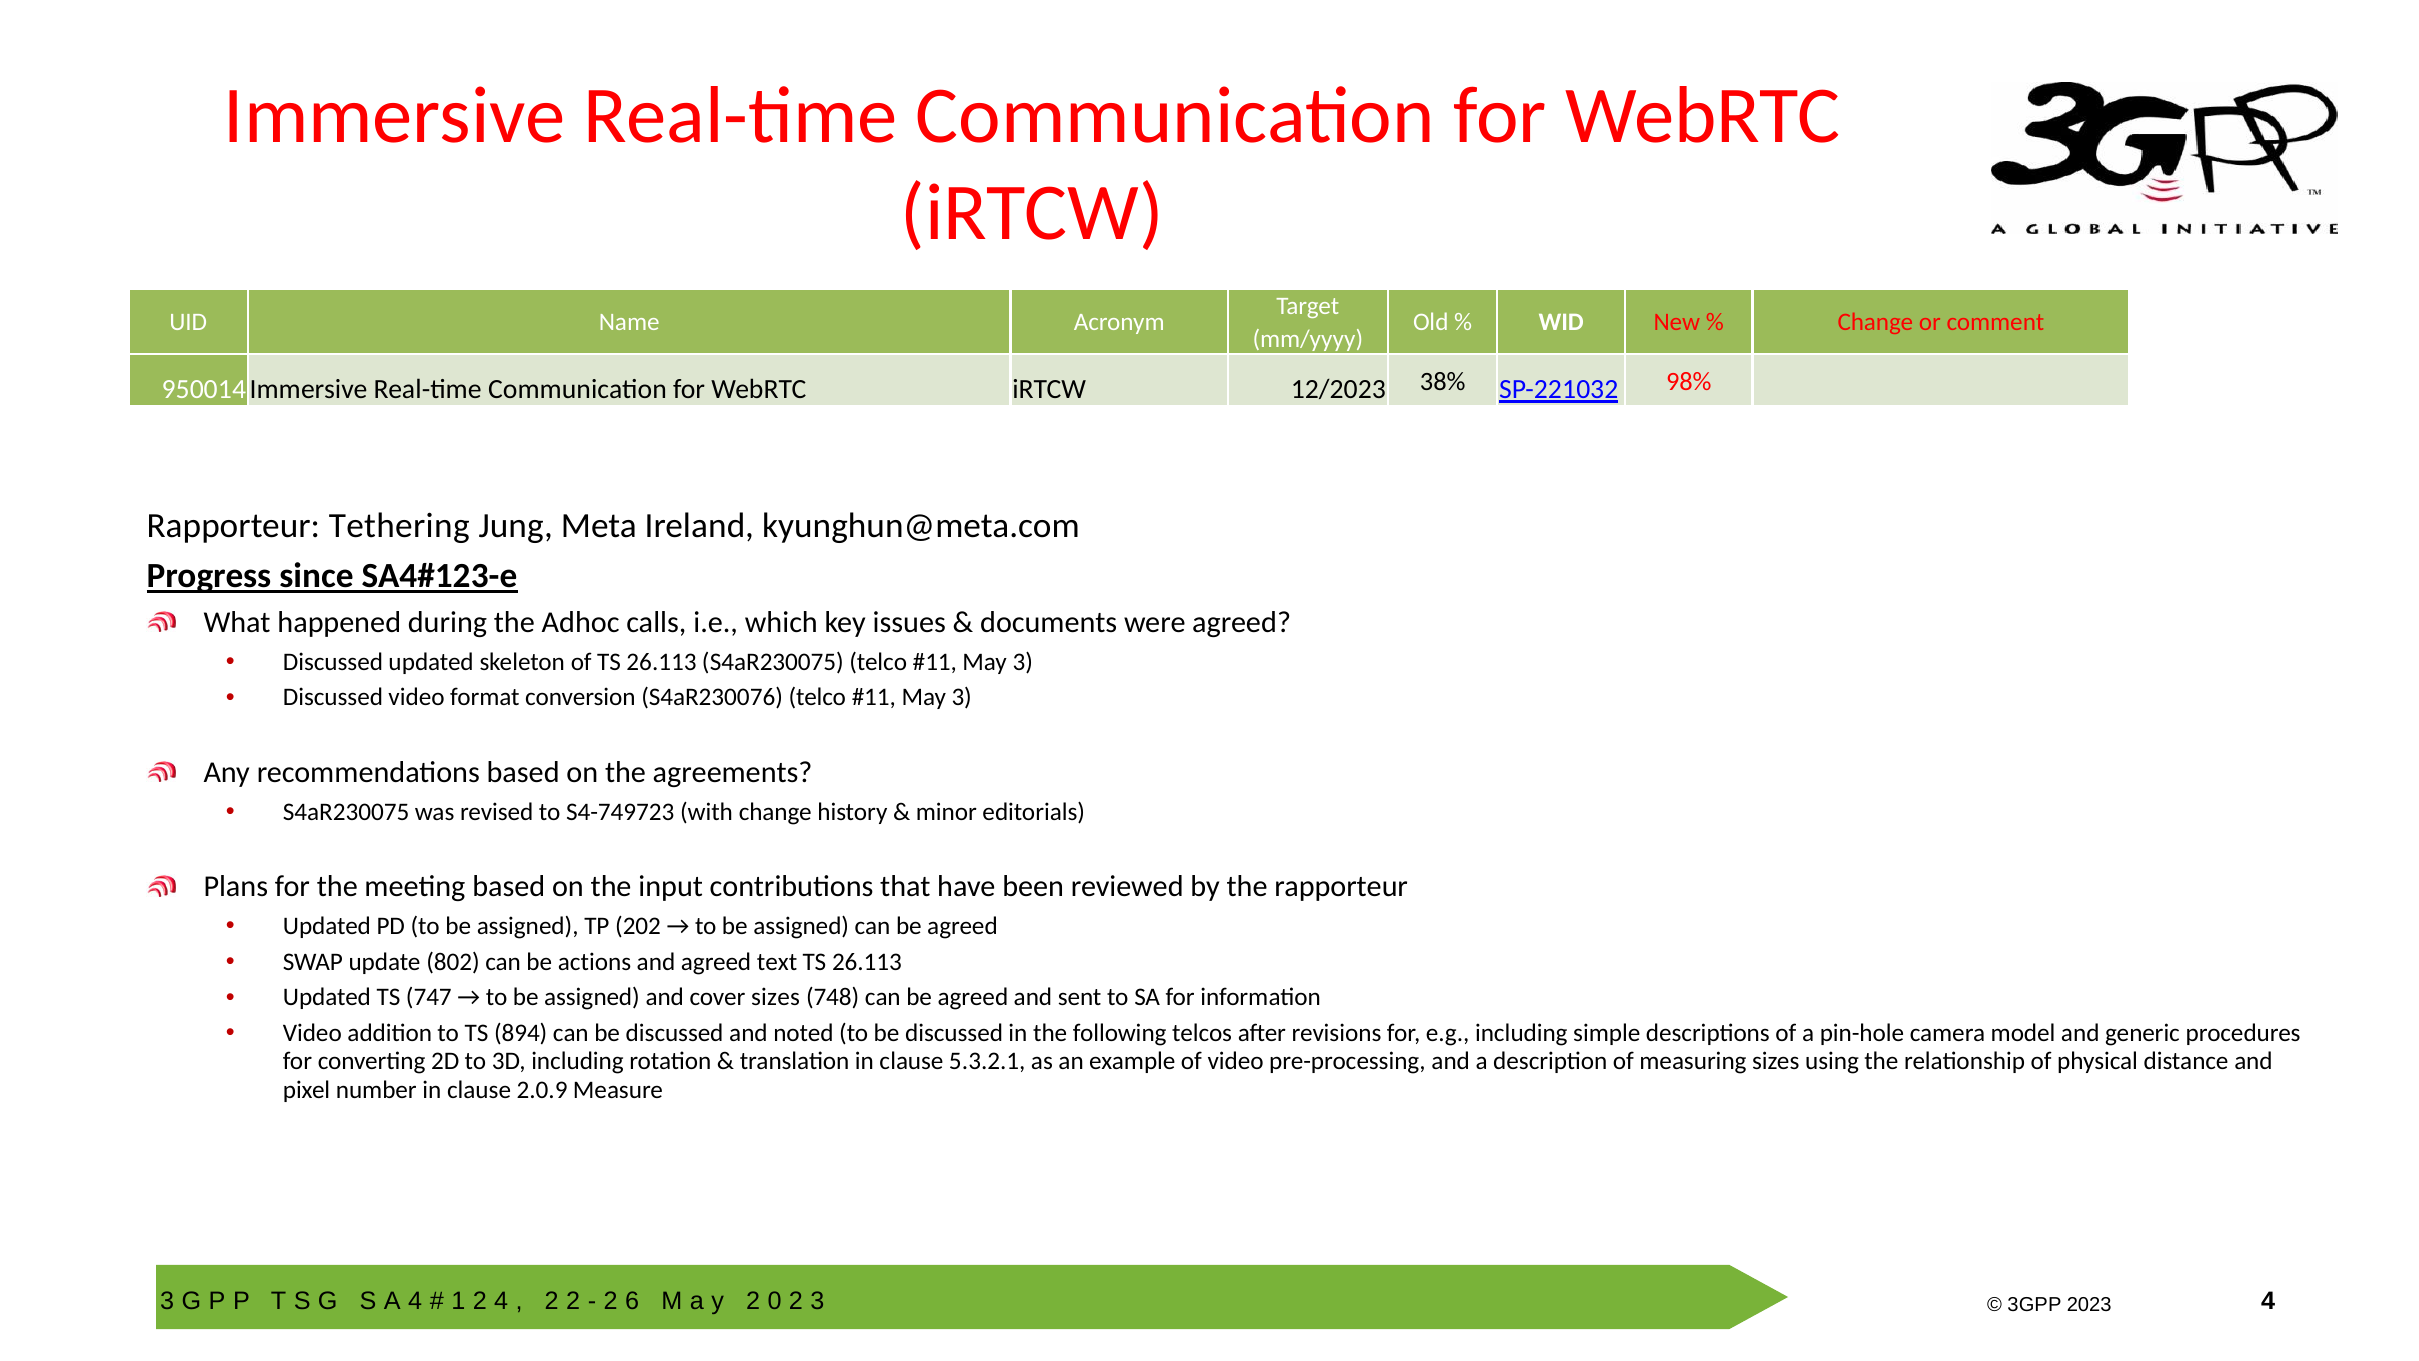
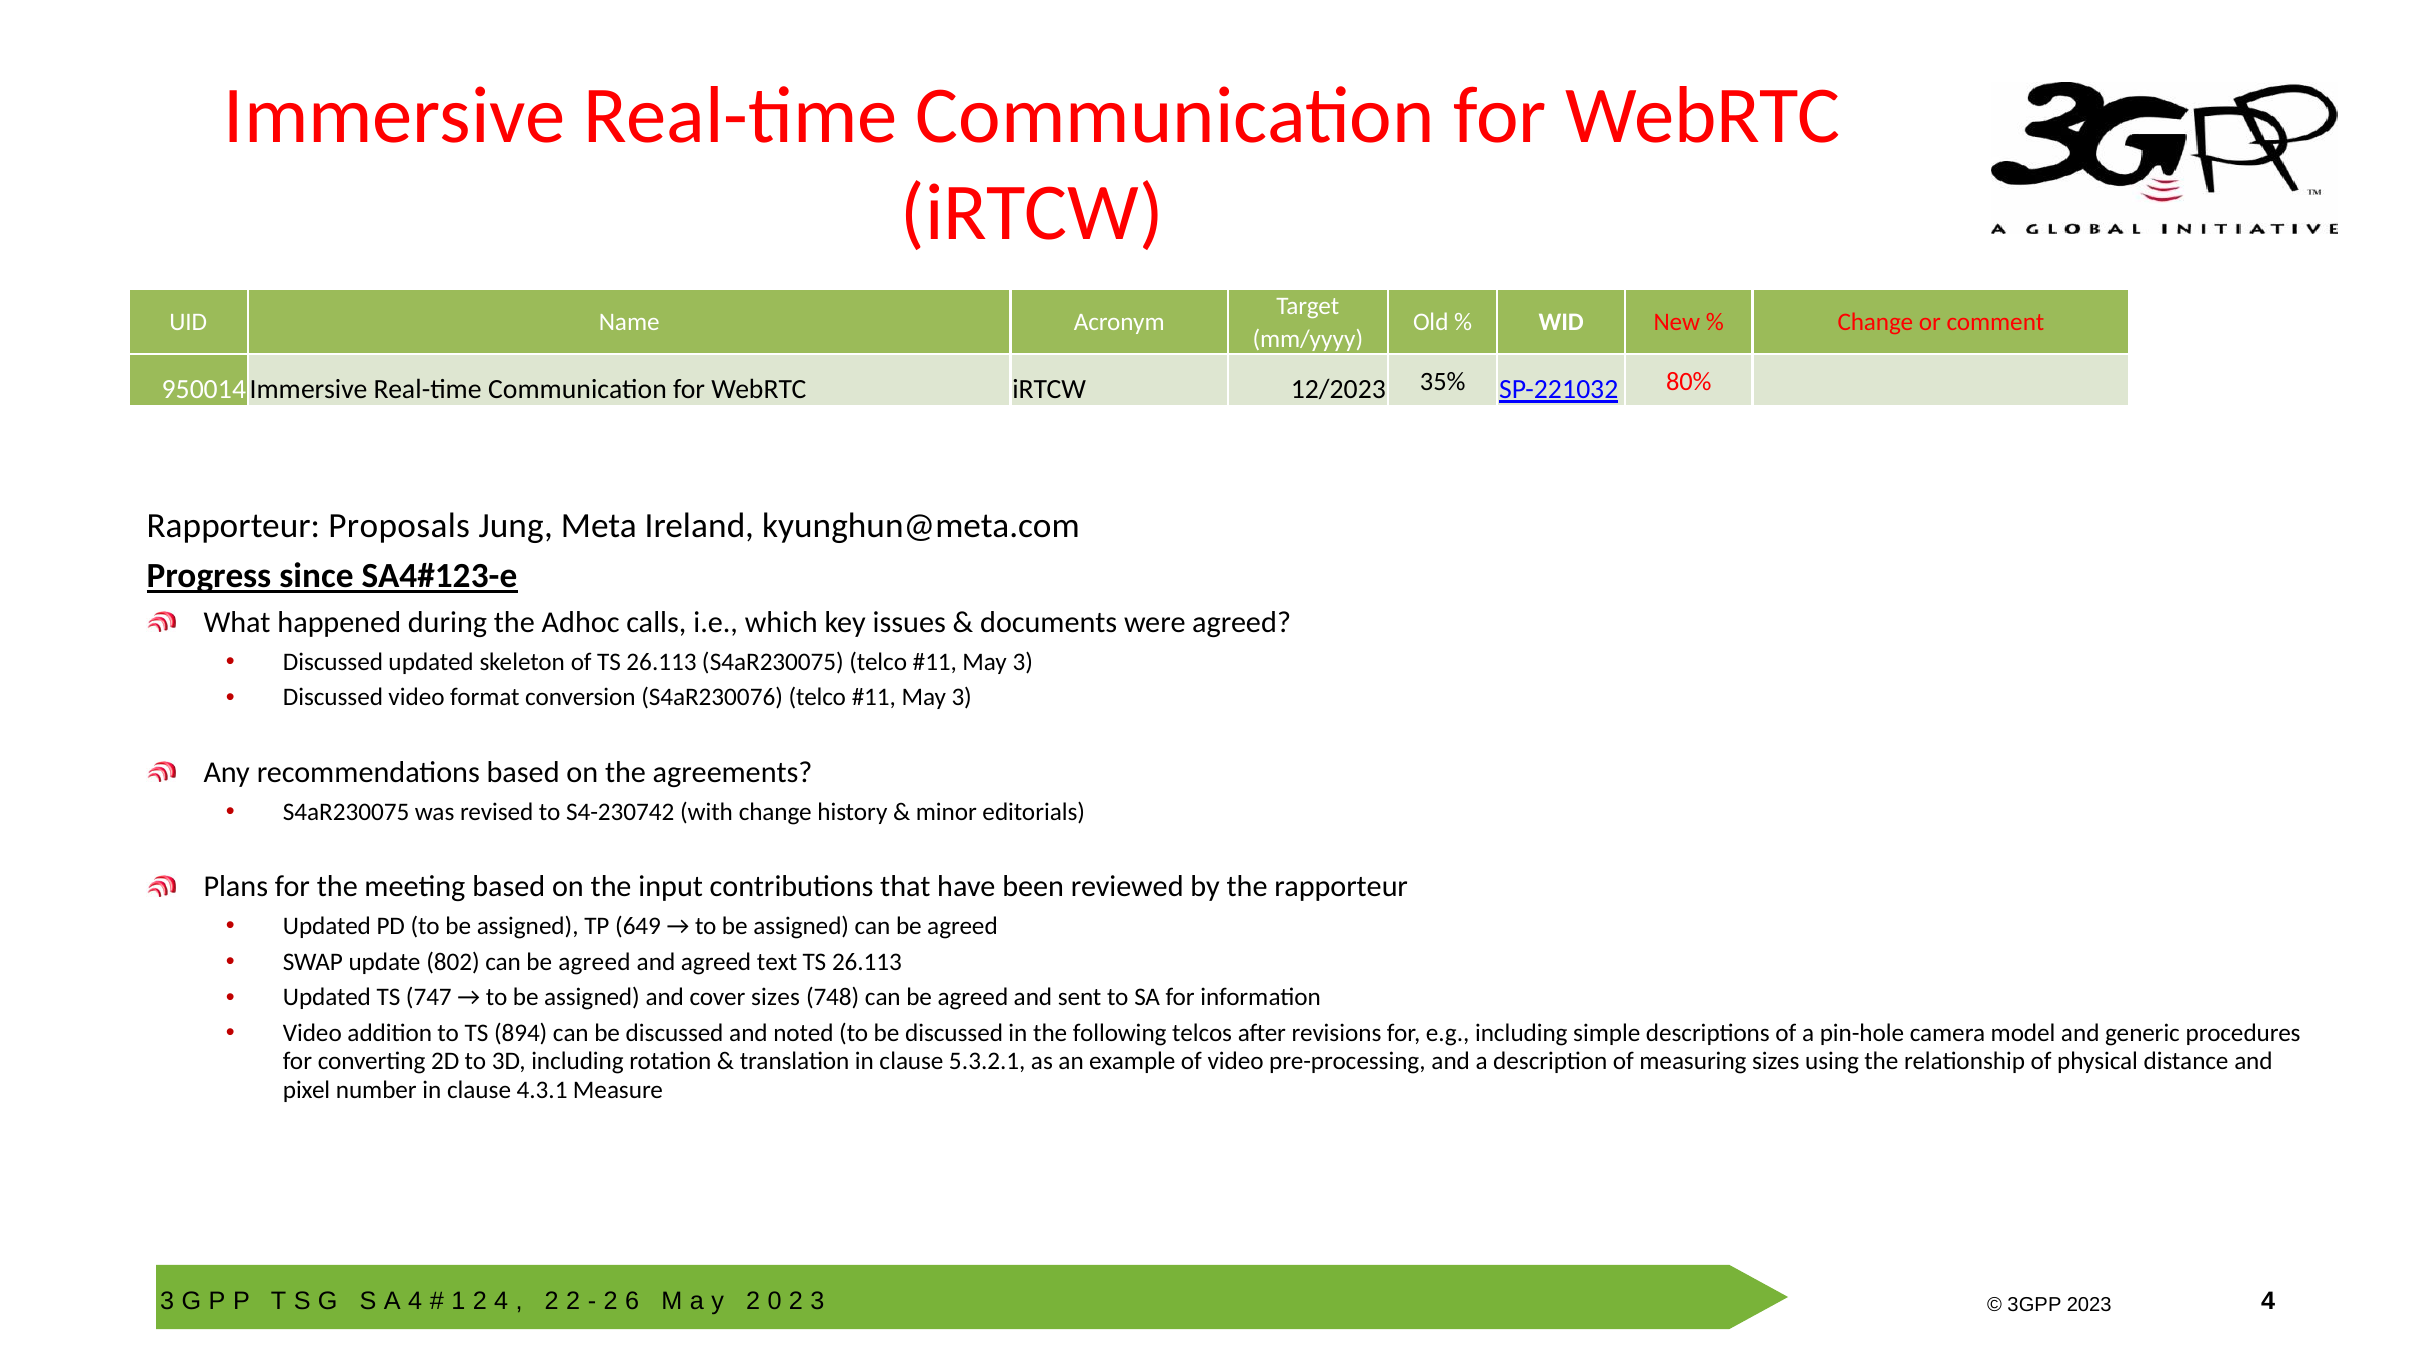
38%: 38% -> 35% (1443, 382)
98%: 98% -> 80% (1689, 382)
Tethering: Tethering -> Proposals (399, 526)
S4-749723: S4-749723 -> S4-230742 (620, 812)
202: 202 -> 649 (638, 926)
802 can be actions: actions -> agreed (594, 962)
2.0.9: 2.0.9 -> 4.3.1 (542, 1089)
